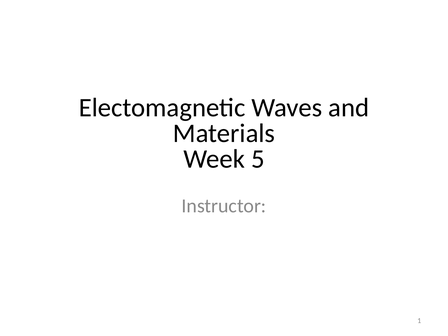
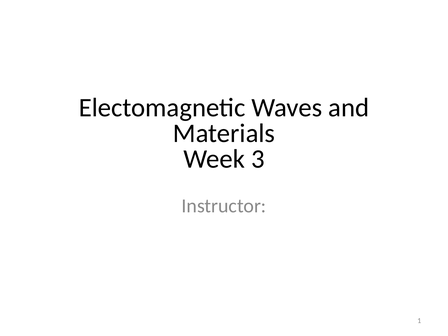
5: 5 -> 3 (258, 159)
